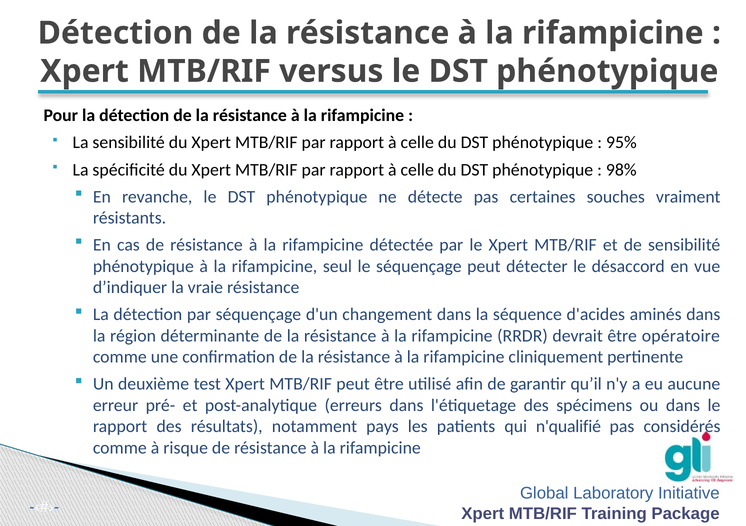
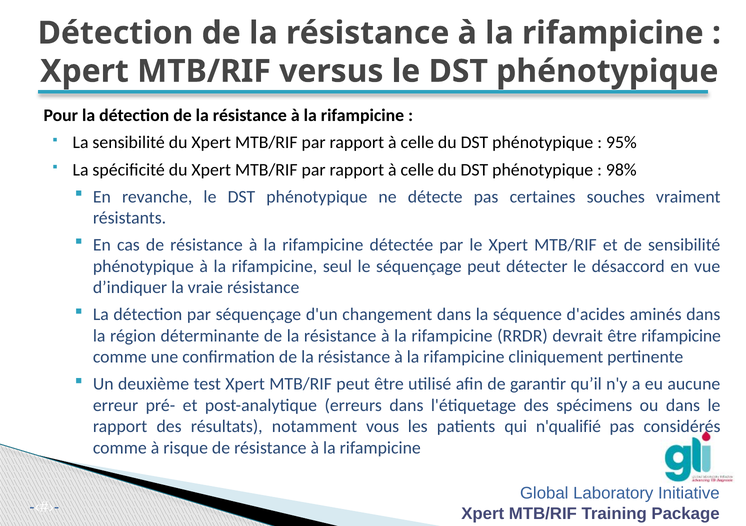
être opératoire: opératoire -> rifampicine (681, 336)
pays: pays -> vous (383, 427)
